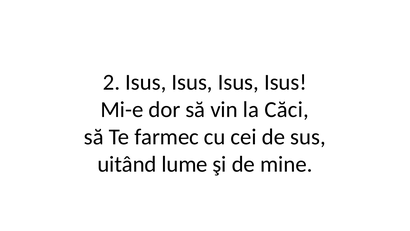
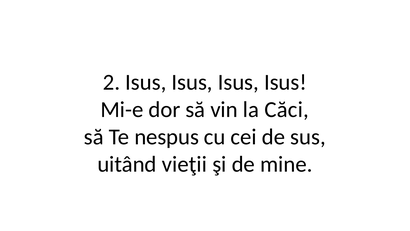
farmec: farmec -> nespus (167, 137)
lume: lume -> vieţii (184, 164)
